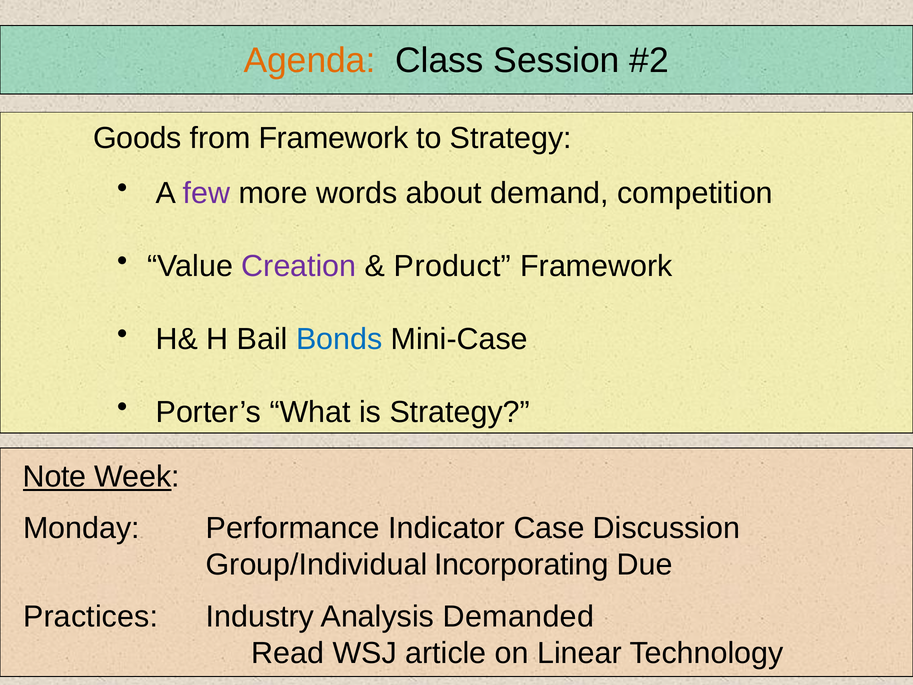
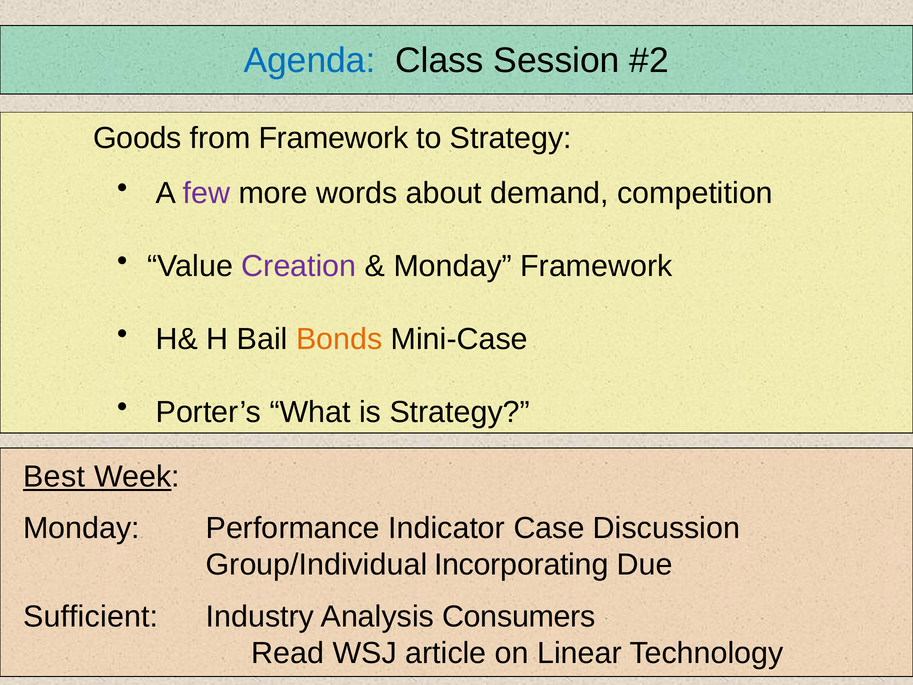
Agenda colour: orange -> blue (310, 60)
Product: Product -> Monday (453, 266)
Bonds colour: blue -> orange (339, 339)
Note: Note -> Best (54, 476)
Practices: Practices -> Sufficient (91, 616)
Demanded: Demanded -> Consumers (519, 616)
